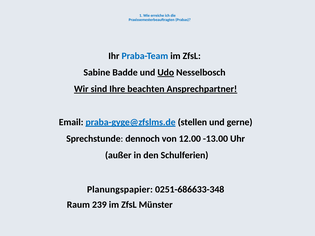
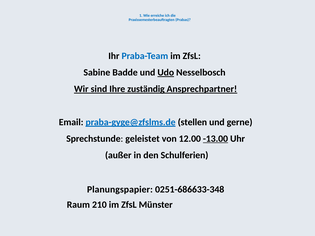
beachten: beachten -> zuständig (146, 89)
dennoch: dennoch -> geleistet (143, 139)
-13.00 underline: none -> present (215, 139)
239: 239 -> 210 (99, 205)
